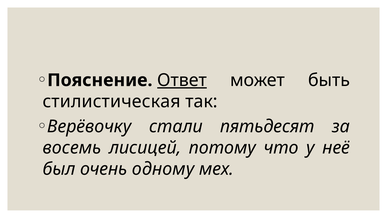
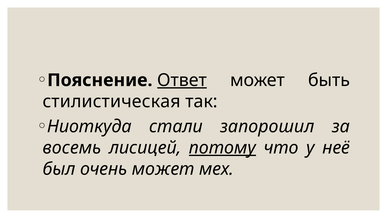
Верёвочку: Верёвочку -> Ниоткуда (89, 126)
пятьдесят: пятьдесят -> запорошил (267, 126)
потому underline: none -> present (222, 148)
очень одному: одному -> может (163, 169)
